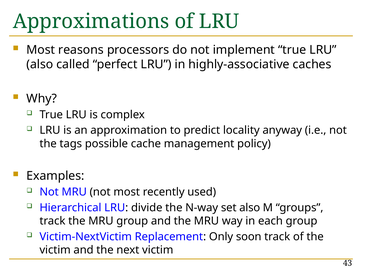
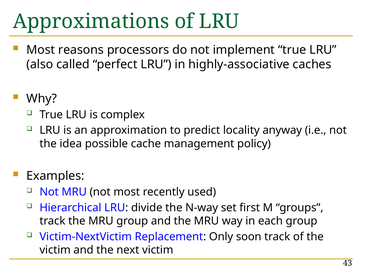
tags: tags -> idea (71, 144)
set also: also -> first (250, 207)
